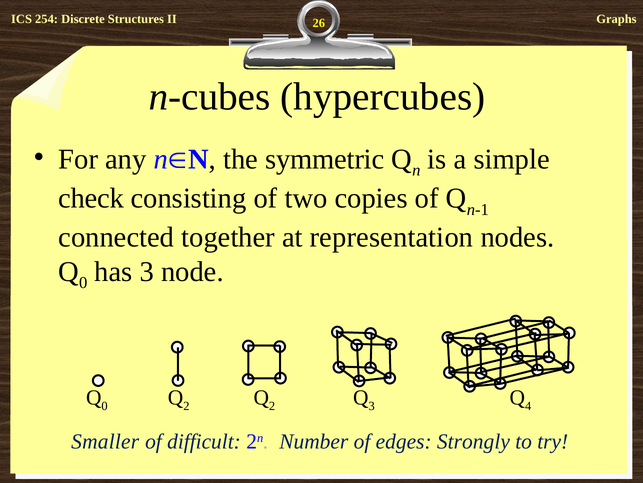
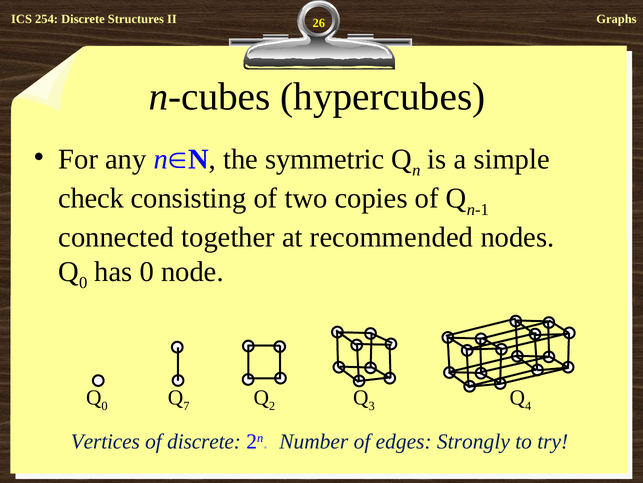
representation: representation -> recommended (392, 237)
has 3: 3 -> 0 (147, 271)
2: 2 -> 7 (186, 405)
Smaller: Smaller -> Vertices (105, 441)
of difficult: difficult -> discrete (204, 441)
